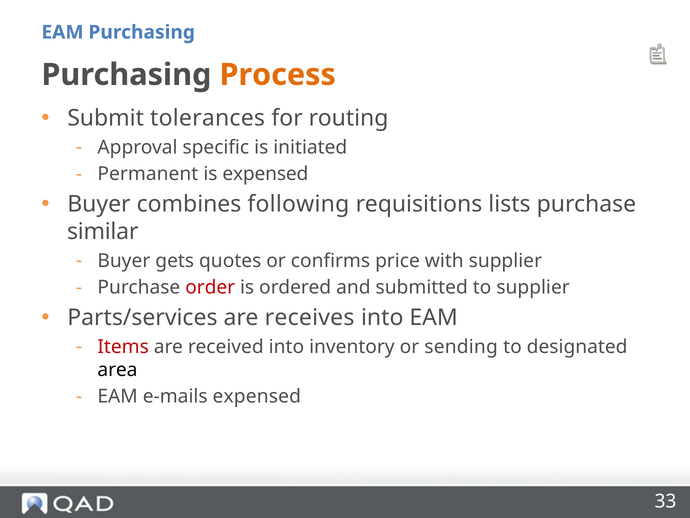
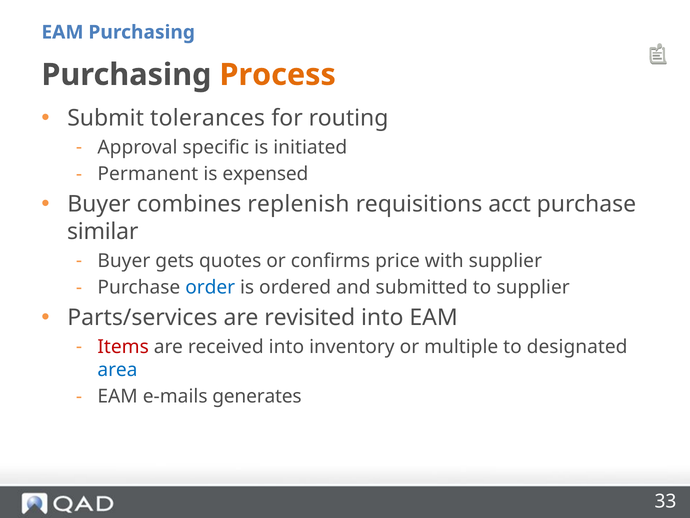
following: following -> replenish (298, 204)
lists: lists -> acct (510, 204)
order colour: red -> blue (210, 287)
receives: receives -> revisited (310, 318)
sending: sending -> multiple (461, 346)
area colour: black -> blue (117, 369)
e-mails expensed: expensed -> generates (257, 396)
